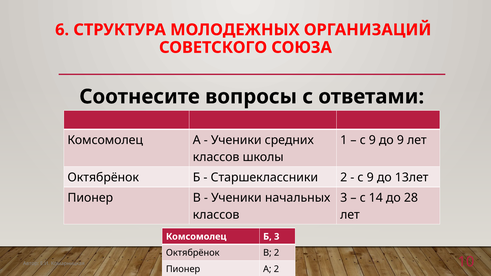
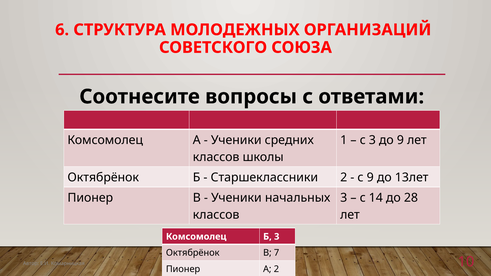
c 9: 9 -> 3 (372, 140)
В 2: 2 -> 7 (277, 253)
